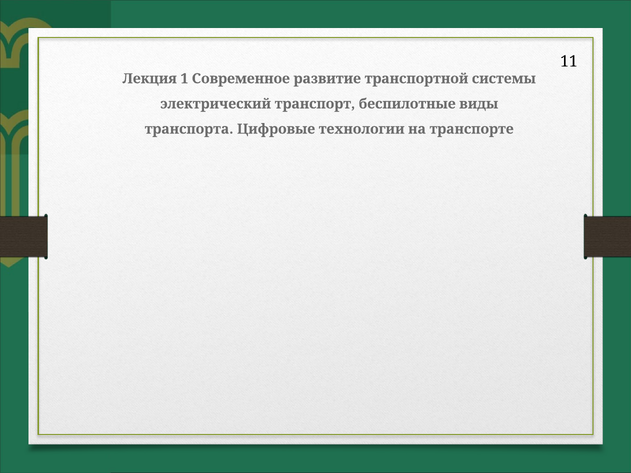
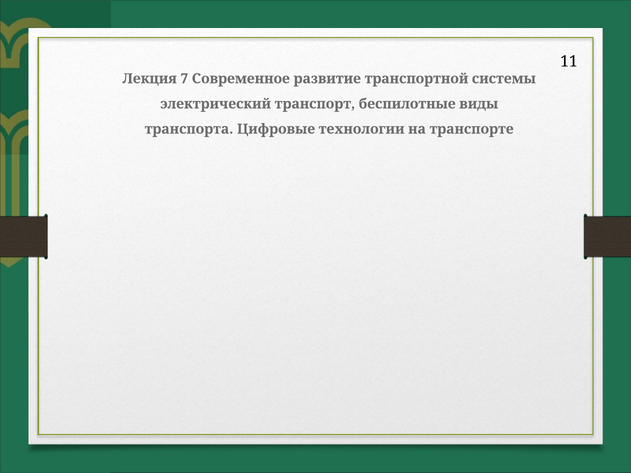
1: 1 -> 7 (184, 79)
